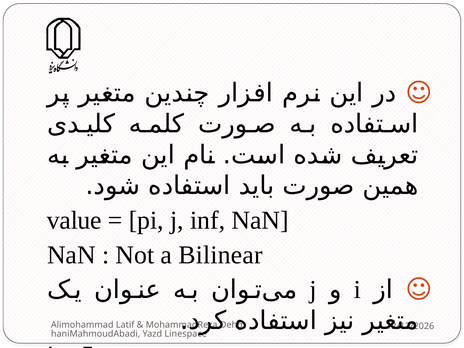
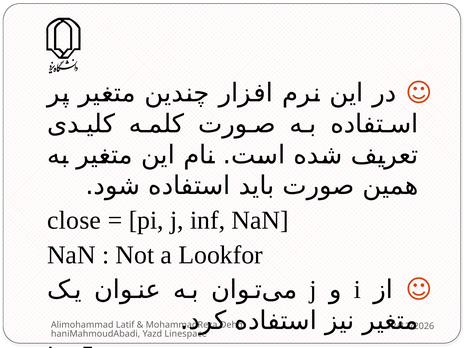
value: value -> close (74, 220)
Bilinear: Bilinear -> Lookfor (221, 255)
